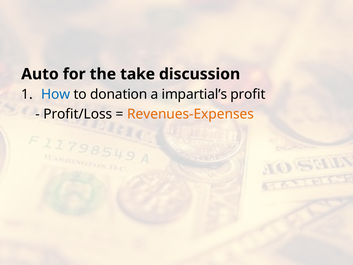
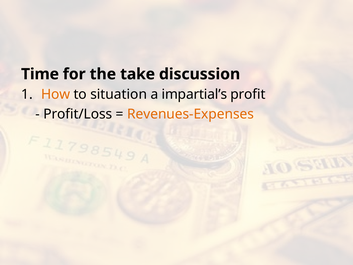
Auto: Auto -> Time (40, 74)
How colour: blue -> orange (56, 94)
donation: donation -> situation (119, 94)
